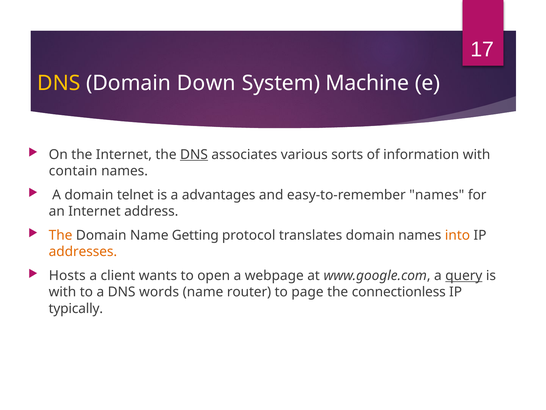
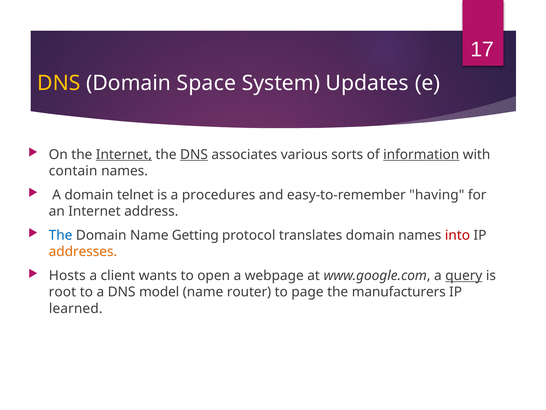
Down: Down -> Space (206, 83)
Machine: Machine -> Updates (367, 83)
Internet underline: none -> present (124, 154)
information underline: none -> present (421, 154)
advantages: advantages -> procedures (219, 195)
easy-to-remember names: names -> having (437, 195)
The colour: orange -> blue (61, 235)
into colour: orange -> red (457, 235)
with: with -> root (62, 292)
words: words -> model (159, 292)
connectionless: connectionless -> manufacturers (399, 292)
typically: typically -> learned (76, 308)
